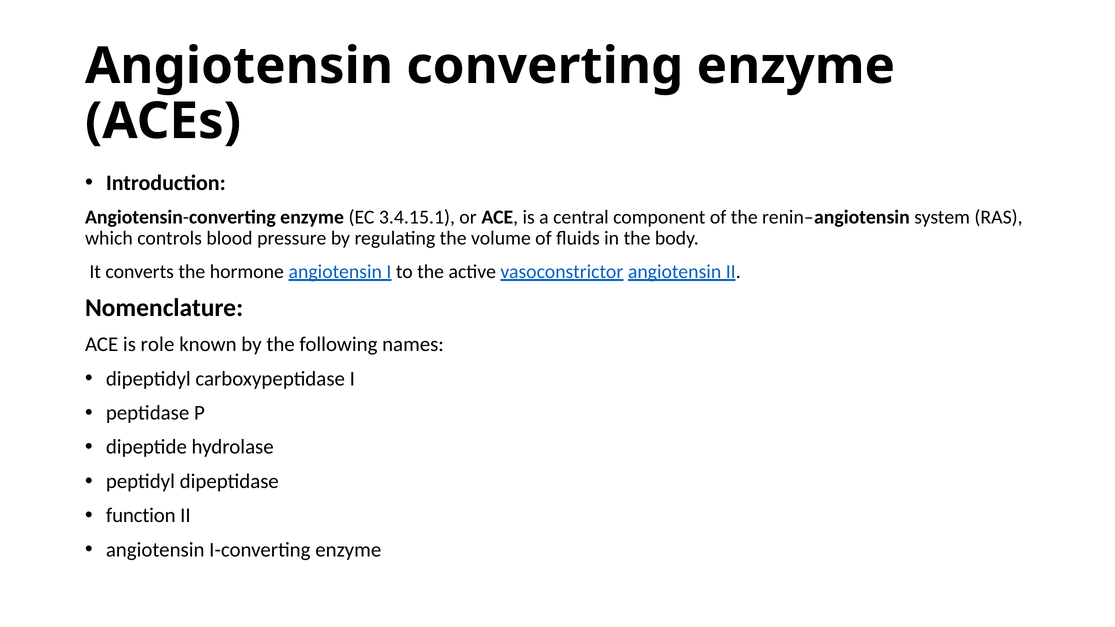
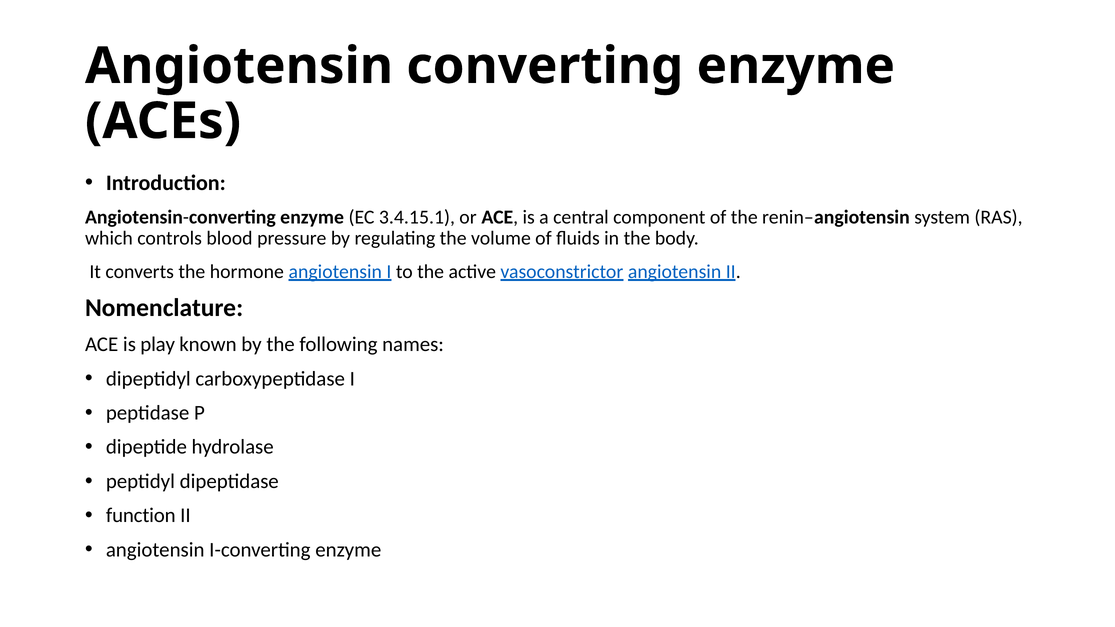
role: role -> play (158, 345)
